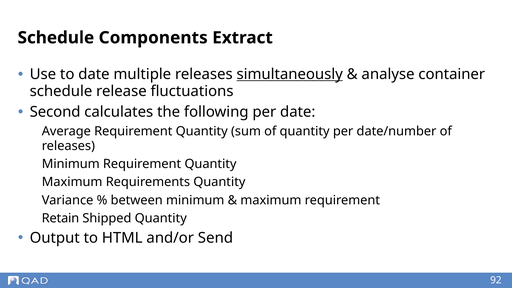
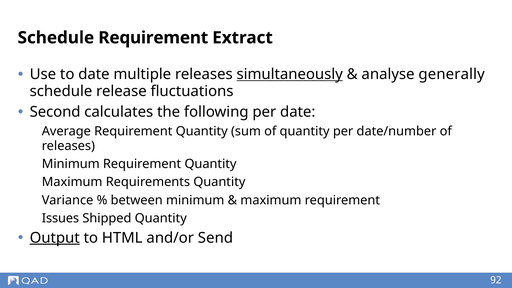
Schedule Components: Components -> Requirement (153, 38)
container: container -> generally (452, 74)
Retain: Retain -> Issues (60, 218)
Output underline: none -> present (55, 238)
